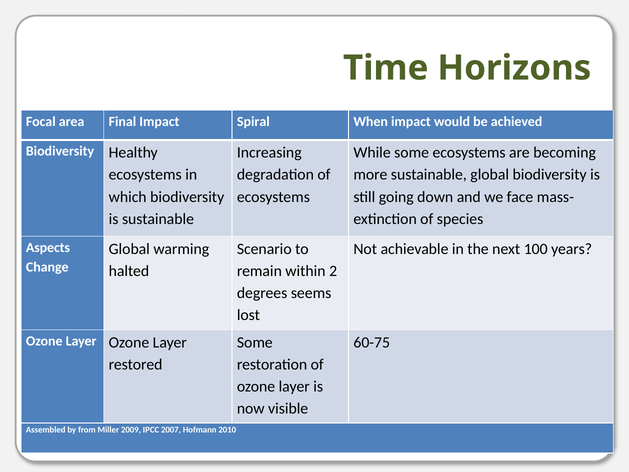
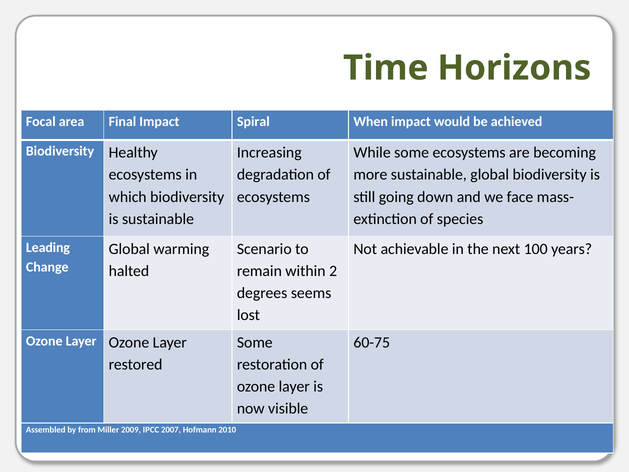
Aspects: Aspects -> Leading (48, 248)
